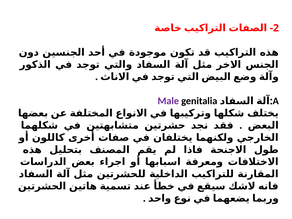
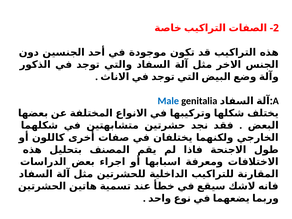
Male colour: purple -> blue (168, 101)
